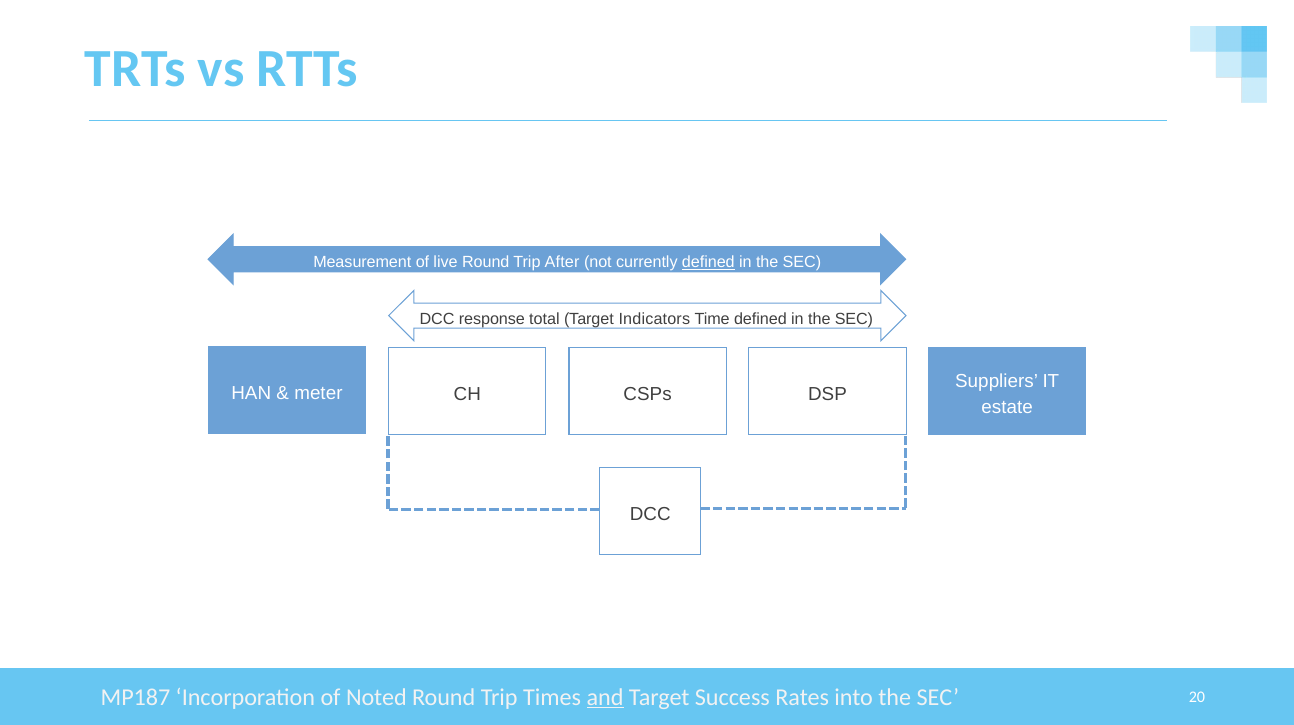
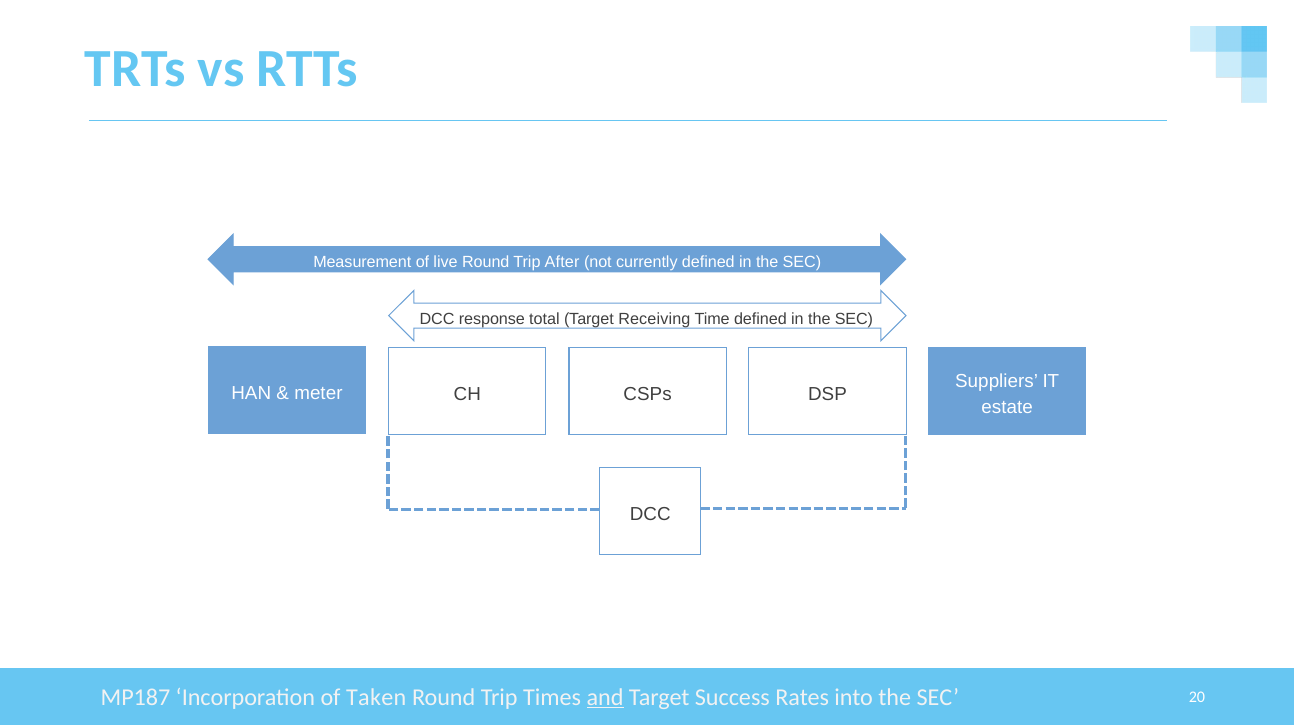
defined underline: present -> none (708, 262)
Indicators: Indicators -> Receiving (654, 319)
Noted: Noted -> Taken (376, 698)
